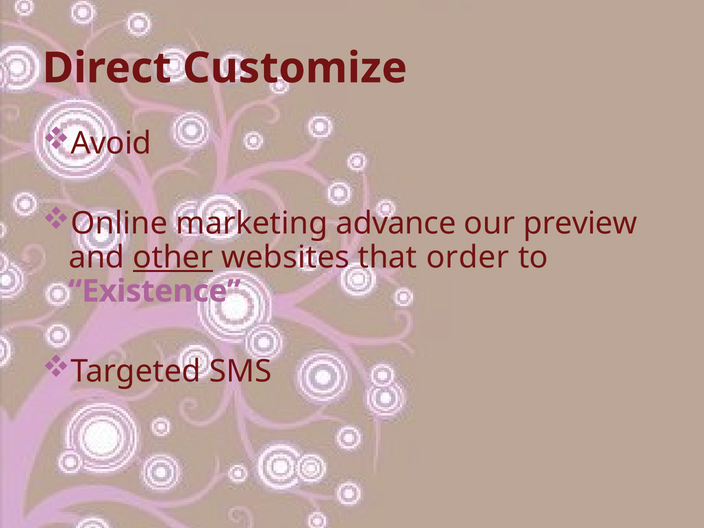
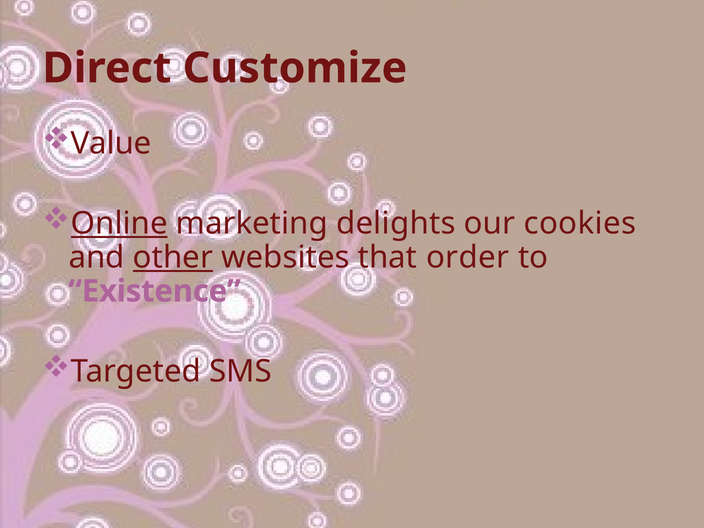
Avoid: Avoid -> Value (111, 143)
Online underline: none -> present (119, 224)
advance: advance -> delights (396, 224)
preview: preview -> cookies (580, 224)
